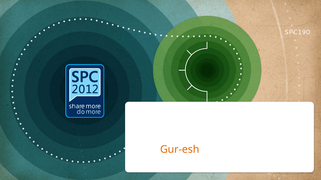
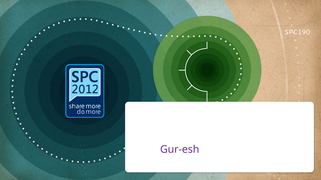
Gur-esh colour: orange -> purple (180, 150)
